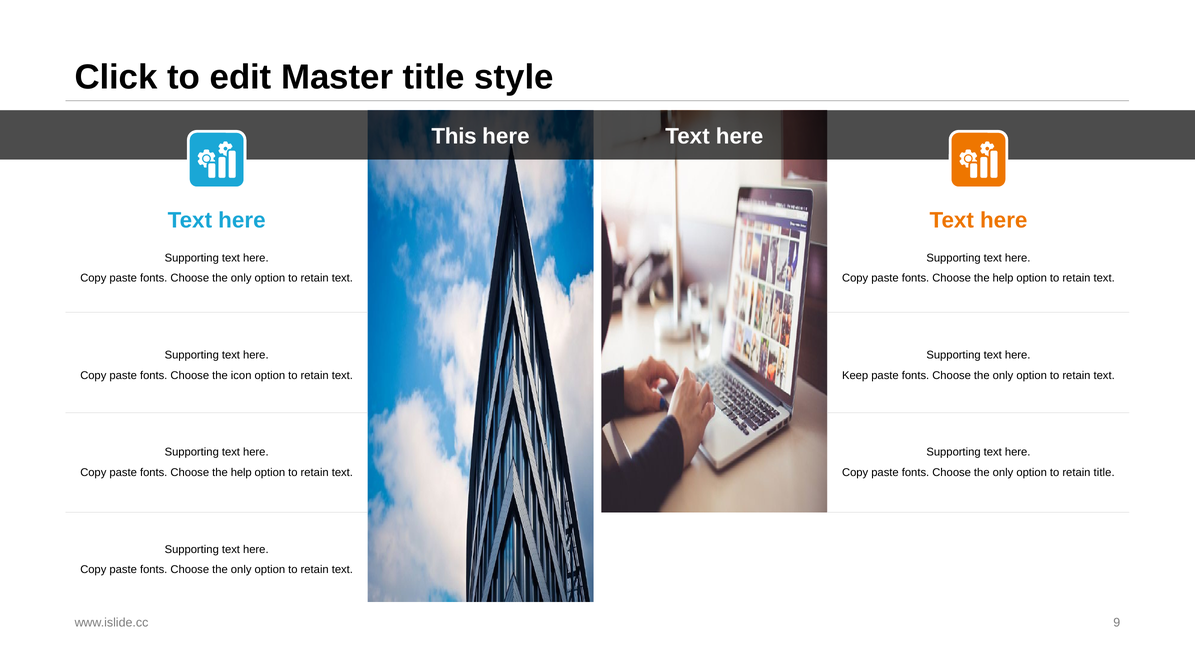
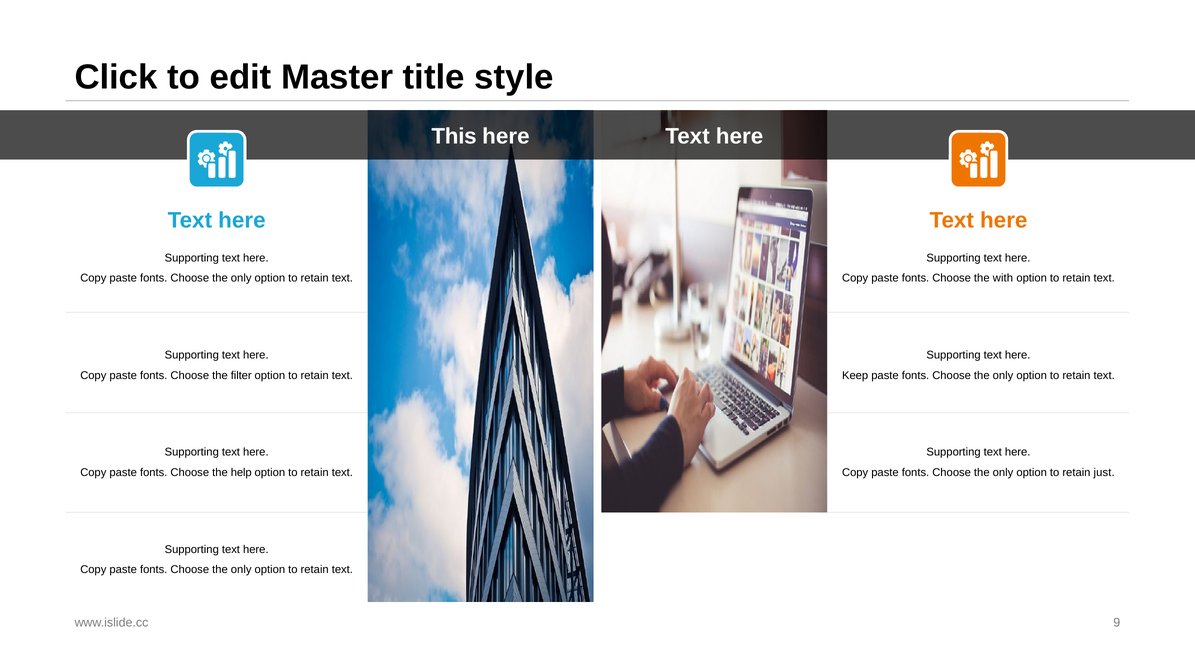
help: help -> with (1003, 278)
icon: icon -> filter (241, 375)
retain title: title -> just (1104, 473)
